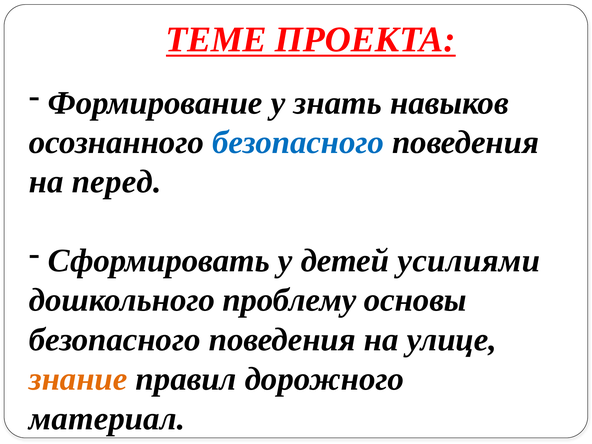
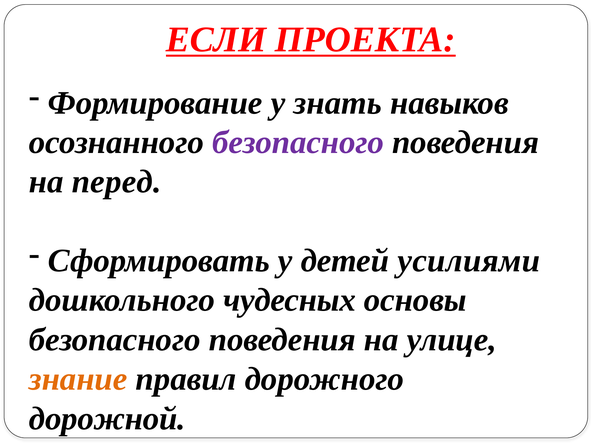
ТЕМЕ: ТЕМЕ -> ЕСЛИ (216, 40)
безопасного colour: blue -> purple (298, 142)
проблему: проблему -> чудесных (289, 300)
материал: материал -> дорожной (107, 419)
